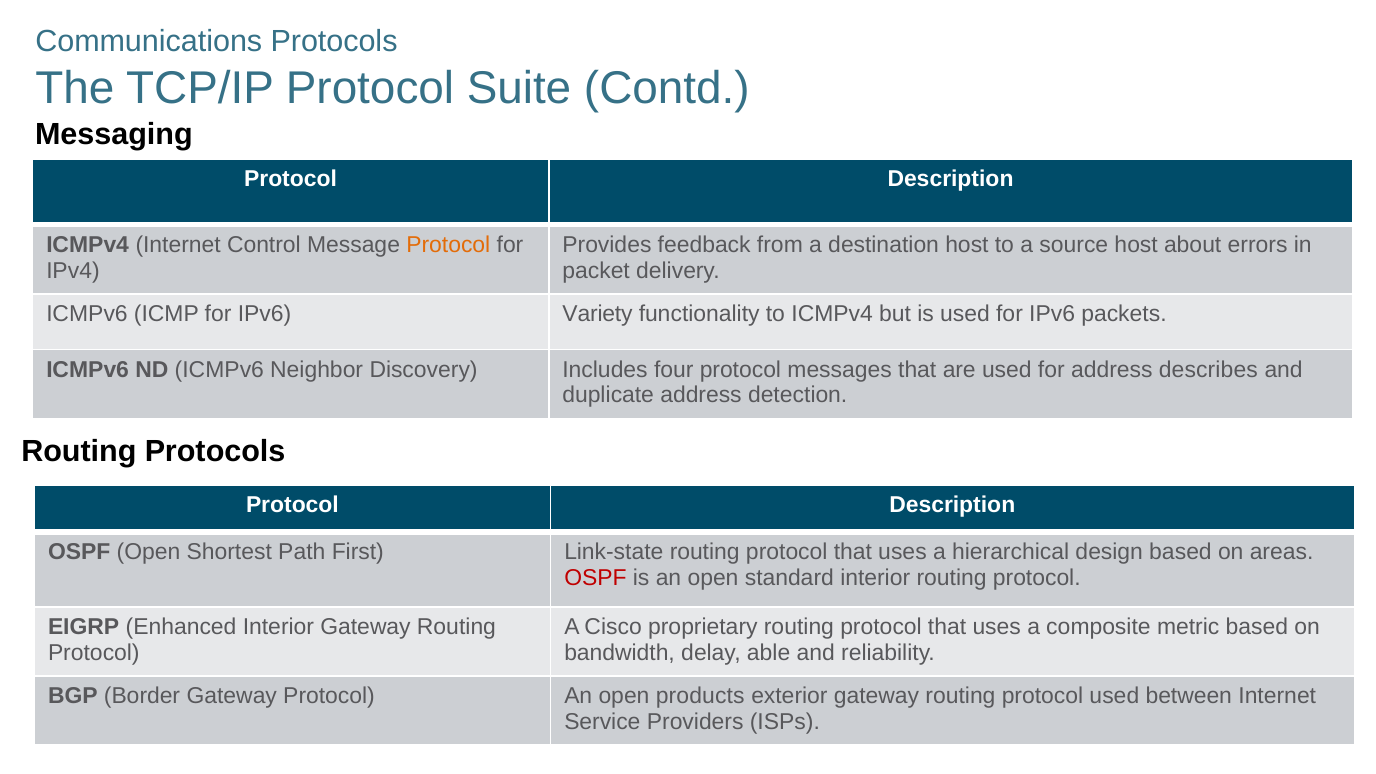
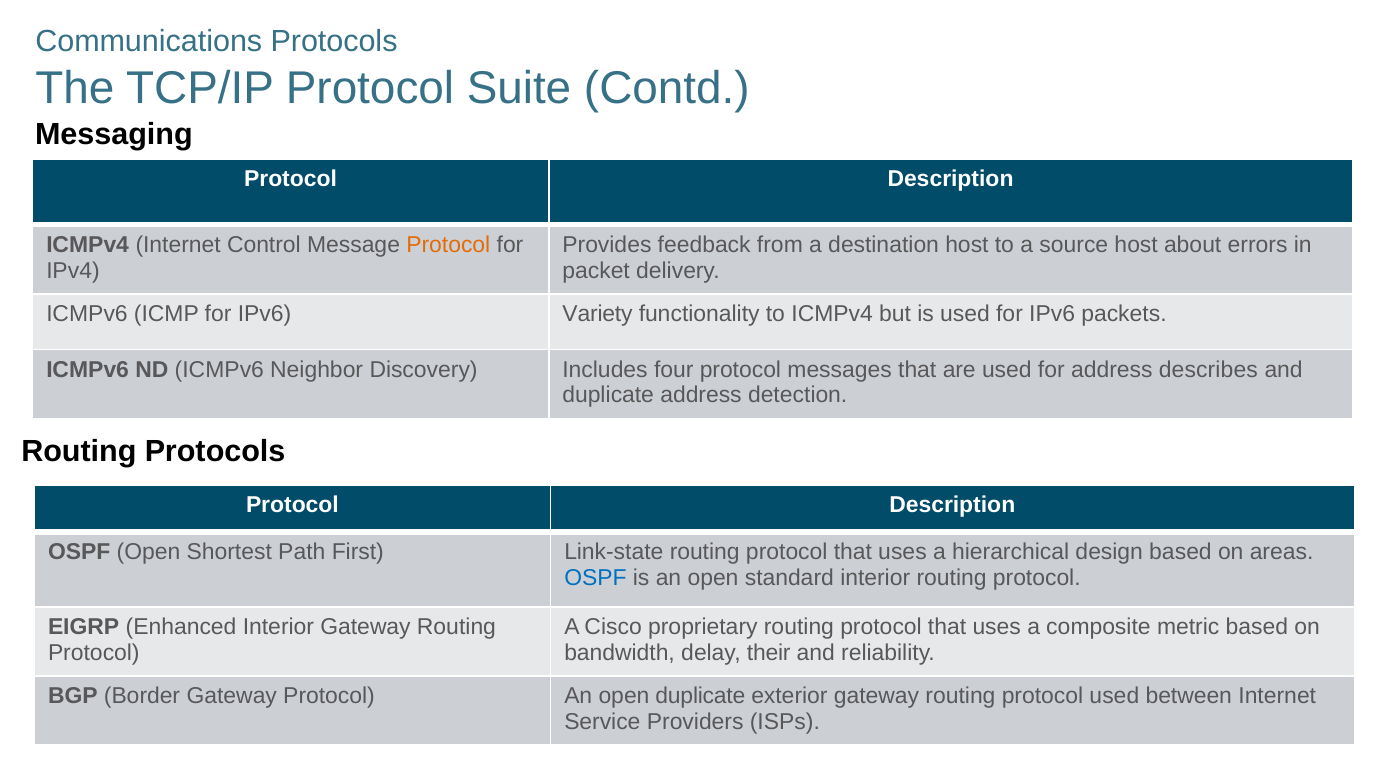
OSPF colour: red -> blue (595, 578)
able: able -> their (769, 653)
open products: products -> duplicate (700, 696)
